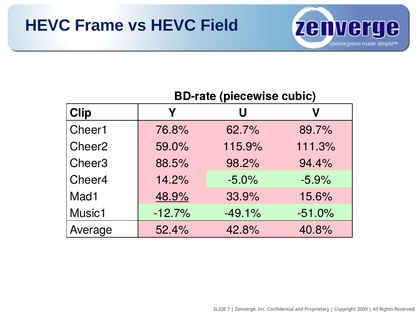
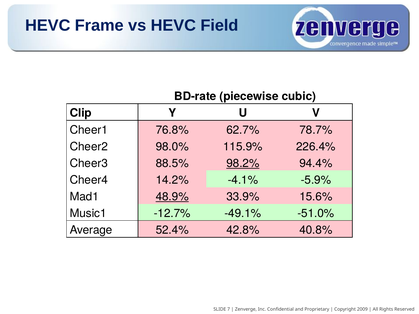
89.7%: 89.7% -> 78.7% (316, 130)
59.0%: 59.0% -> 98.0% (172, 147)
111.3%: 111.3% -> 226.4% (316, 147)
98.2% underline: none -> present (243, 163)
-5.0%: -5.0% -> -4.1% (243, 180)
